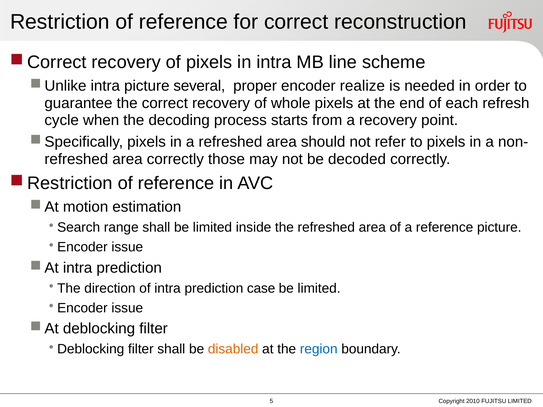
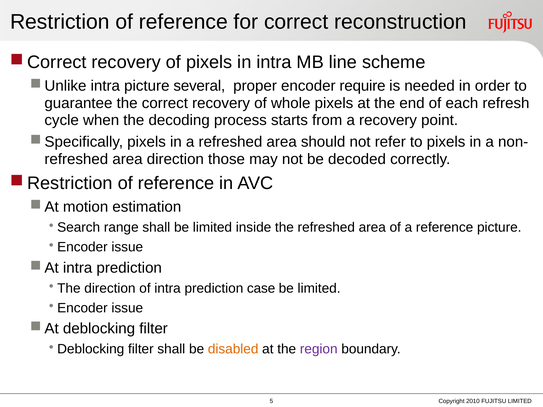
realize: realize -> require (363, 86)
area correctly: correctly -> direction (175, 159)
region colour: blue -> purple (319, 349)
